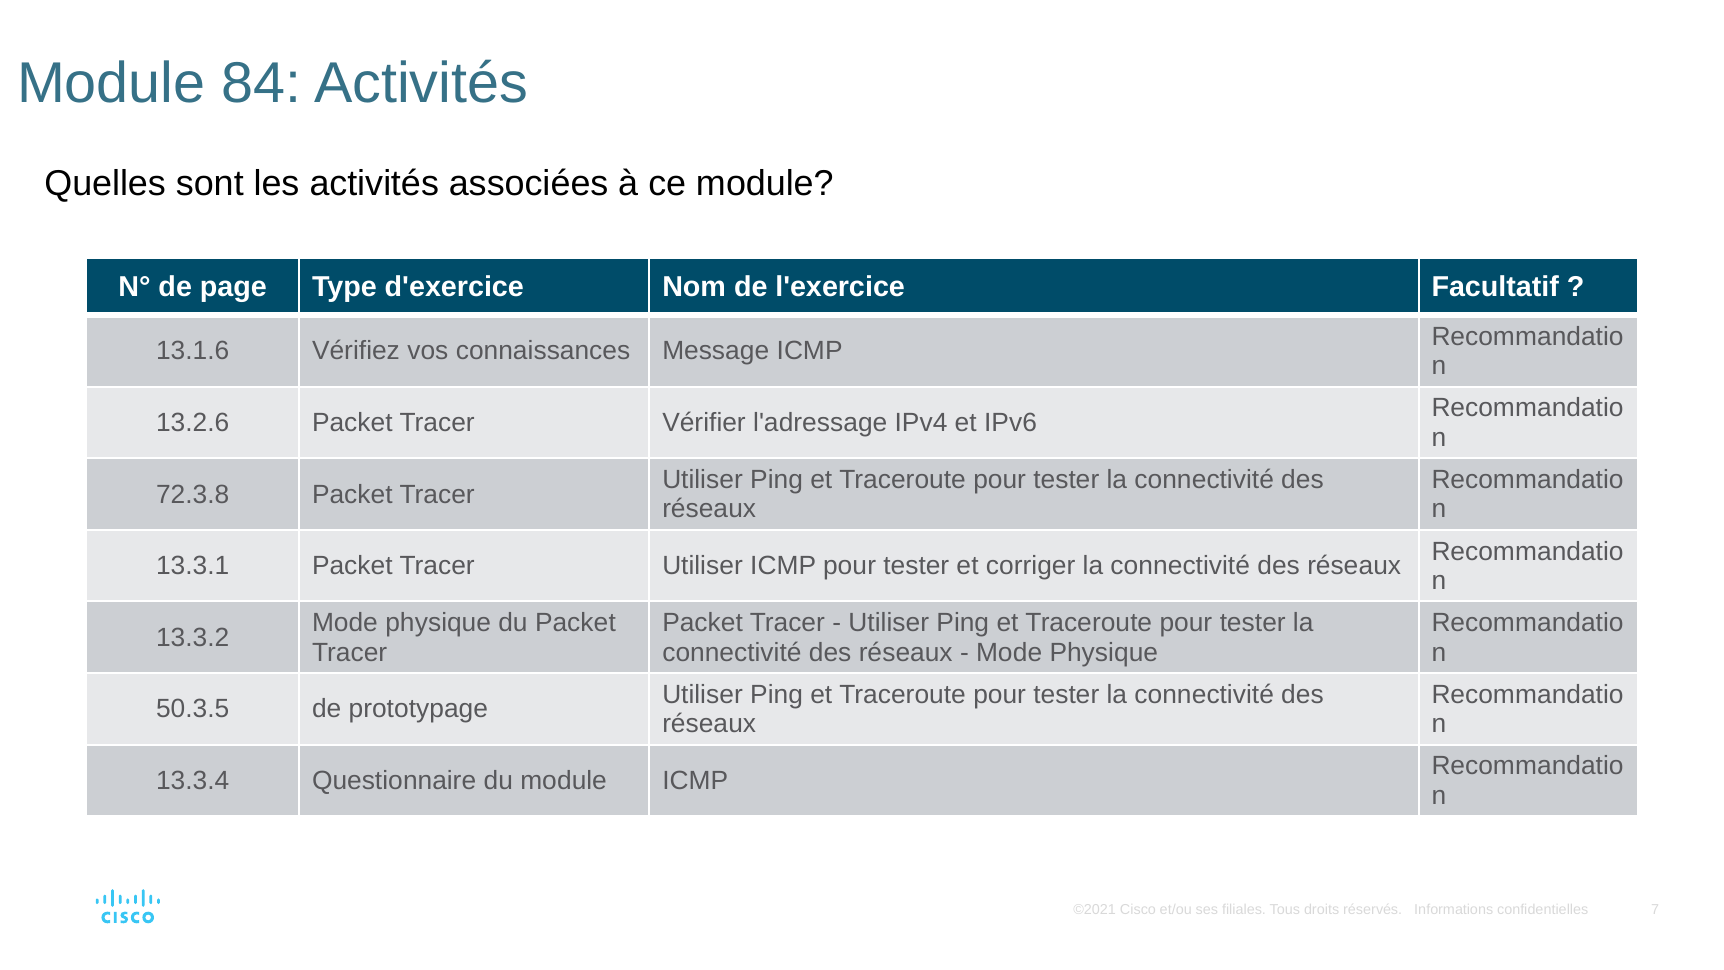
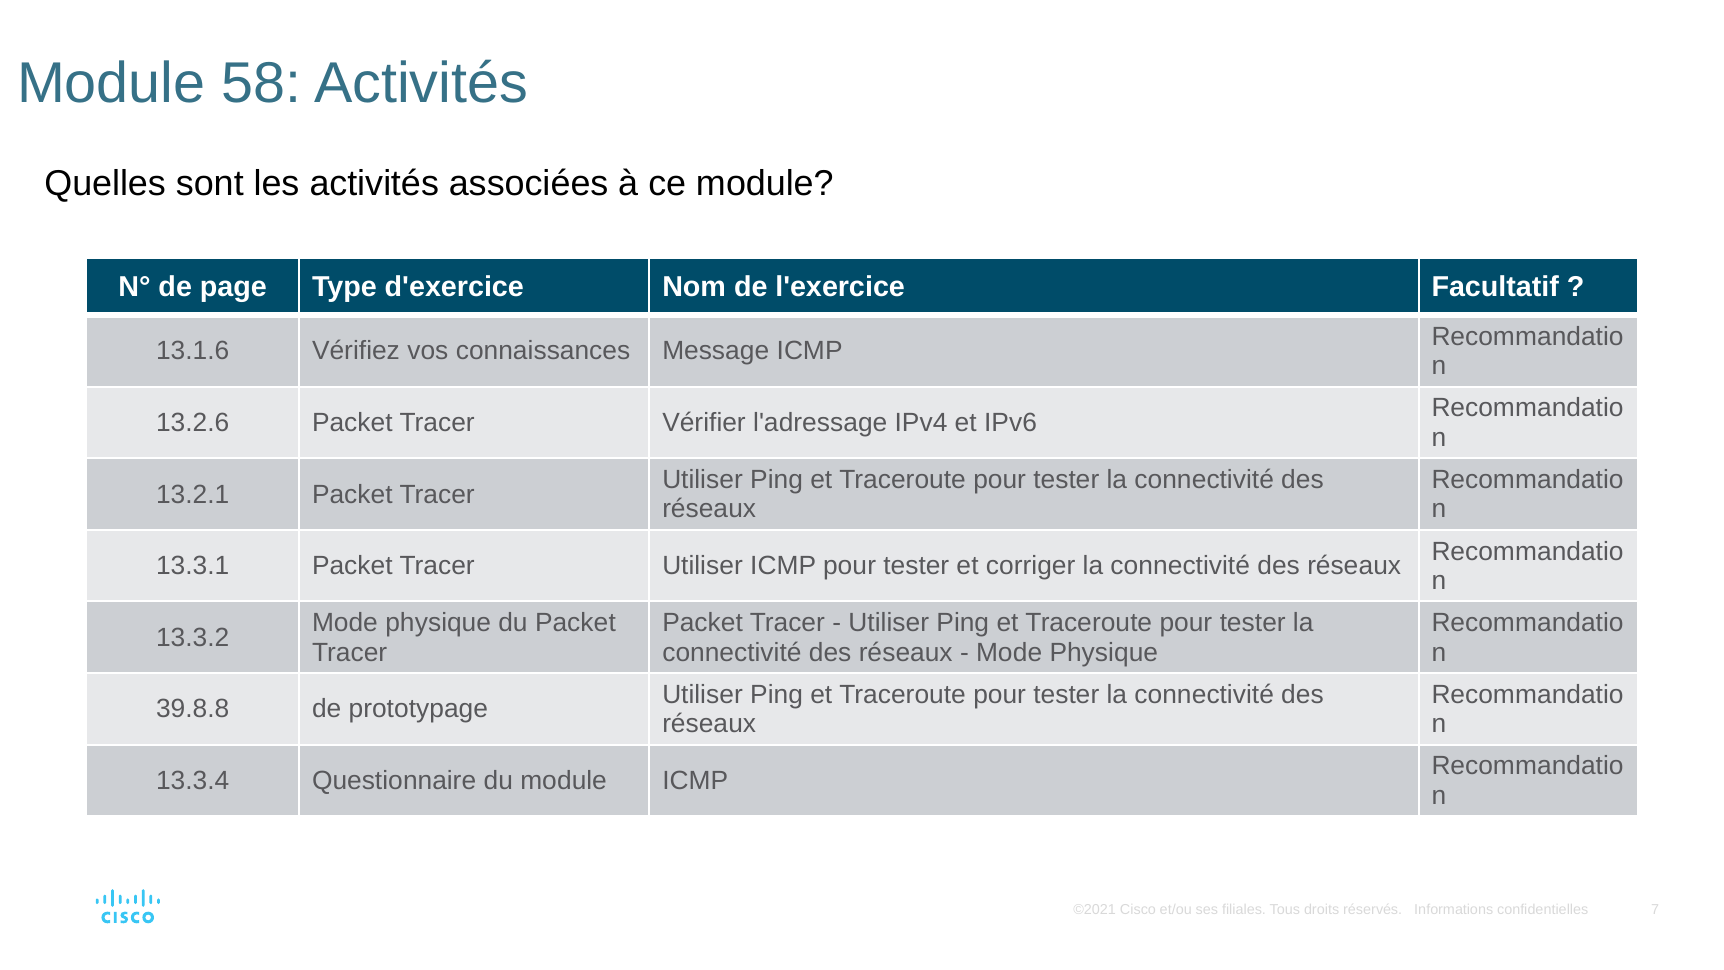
84: 84 -> 58 (261, 83)
72.3.8: 72.3.8 -> 13.2.1 (193, 494)
50.3.5: 50.3.5 -> 39.8.8 (193, 709)
